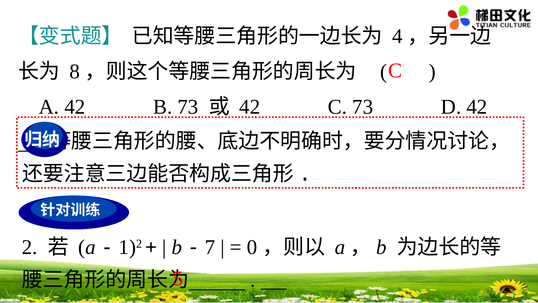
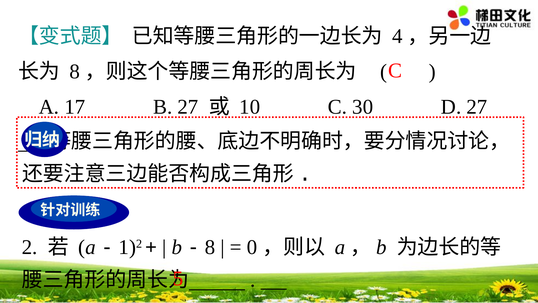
A 42: 42 -> 17 (75, 107)
B 73: 73 -> 27 (188, 107)
42: 42 -> 10 (250, 107)
C 73: 73 -> 30 (363, 107)
D 42: 42 -> 27 (477, 107)
7: 7 -> 8 (210, 247)
